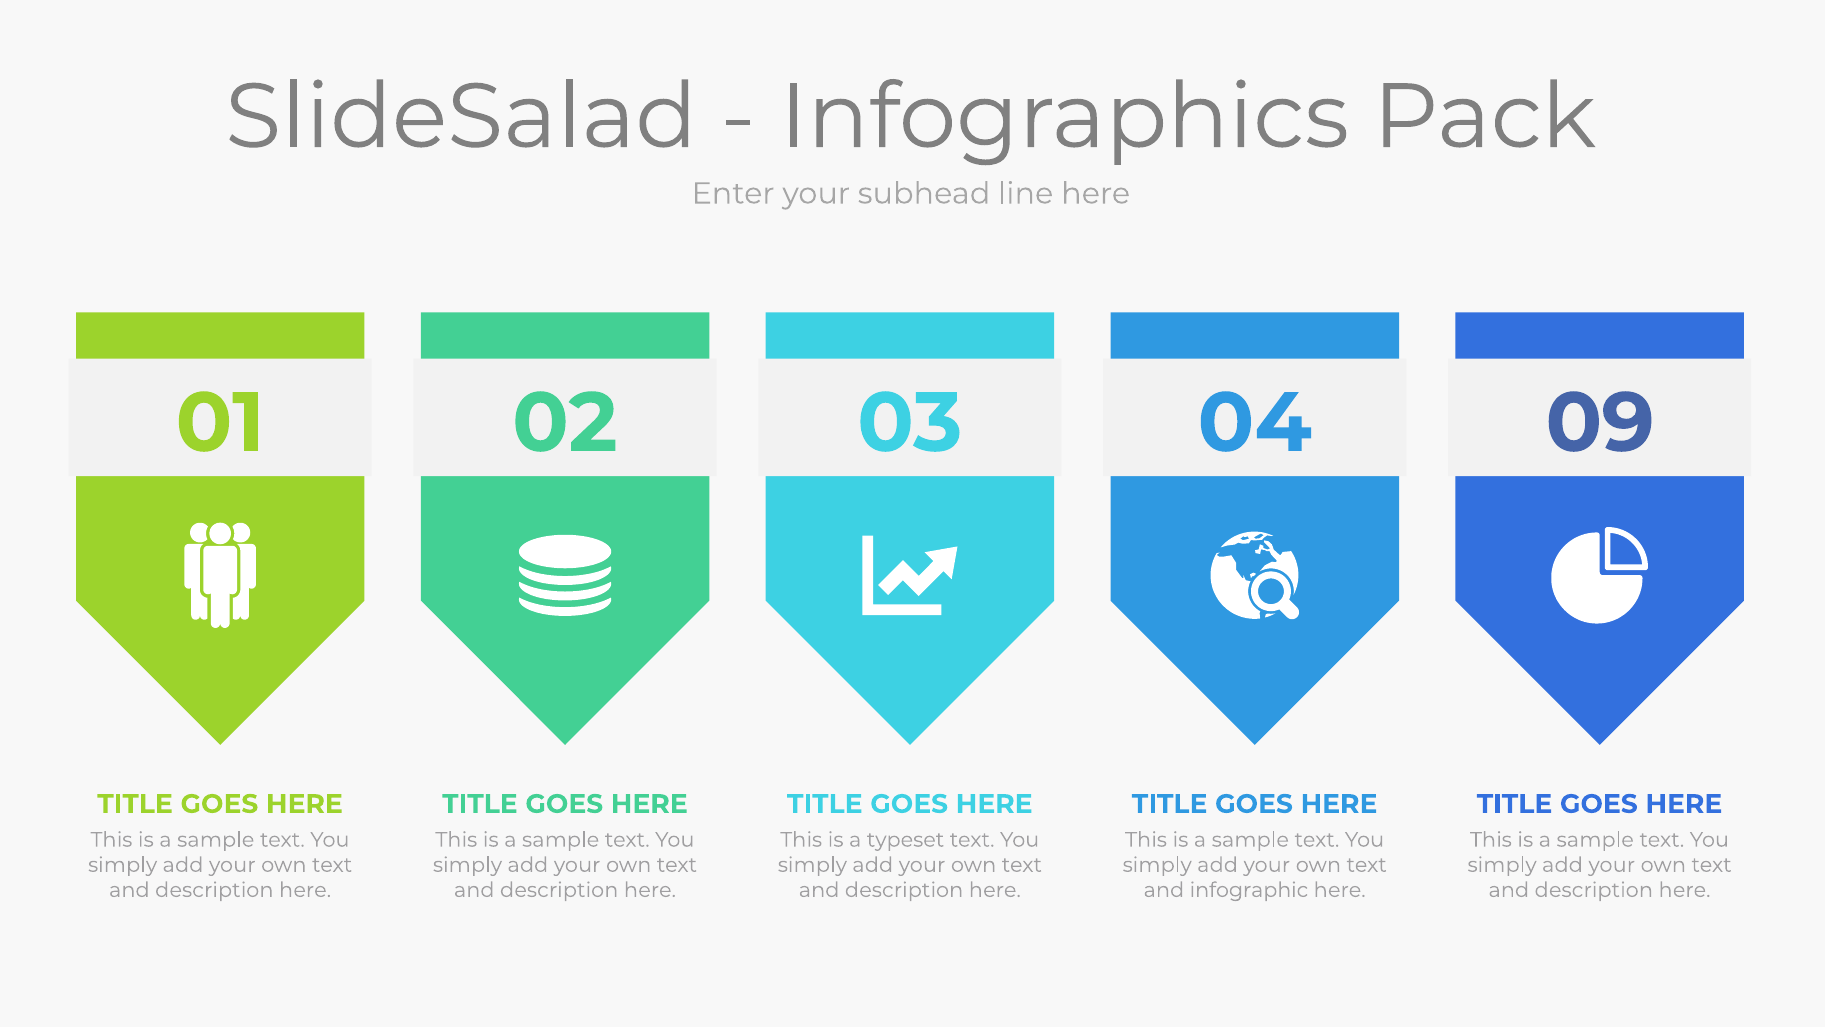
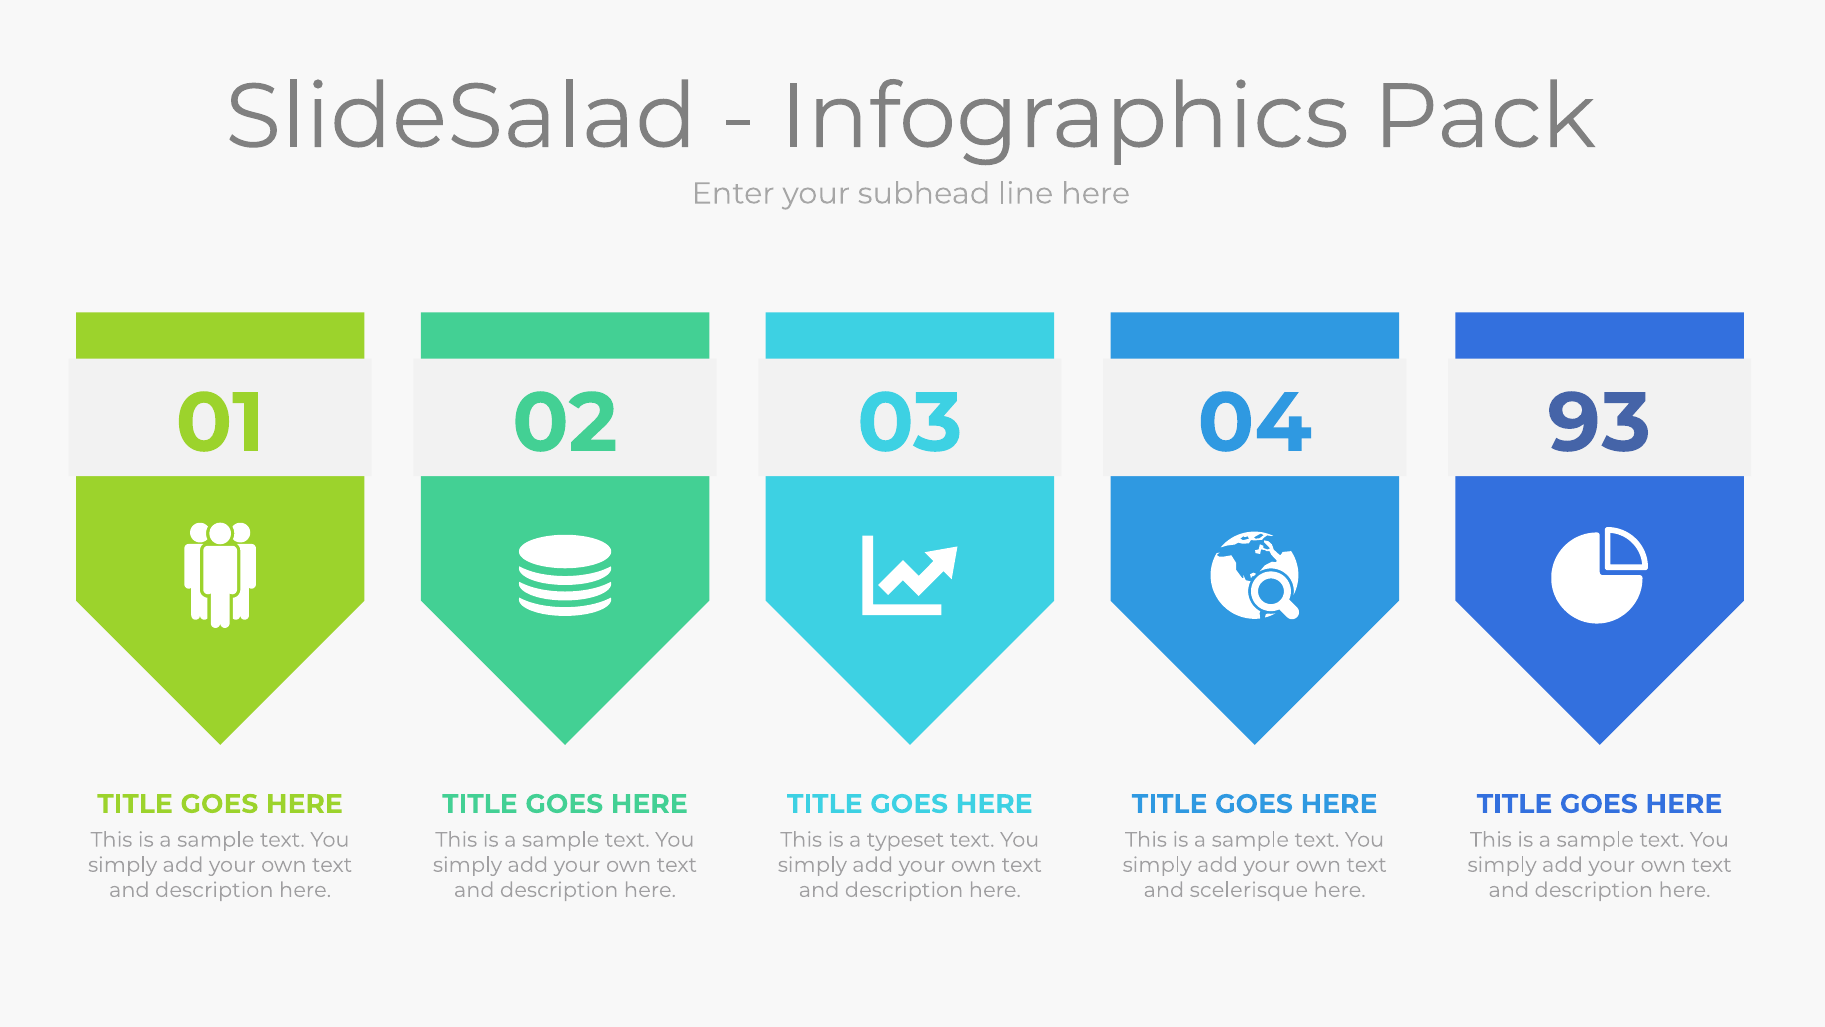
09: 09 -> 93 (1599, 423)
infographic: infographic -> scelerisque (1249, 890)
